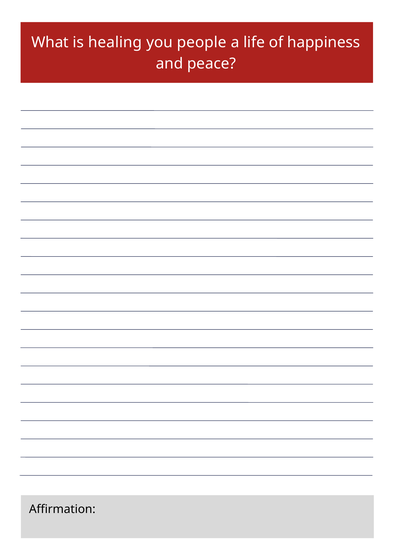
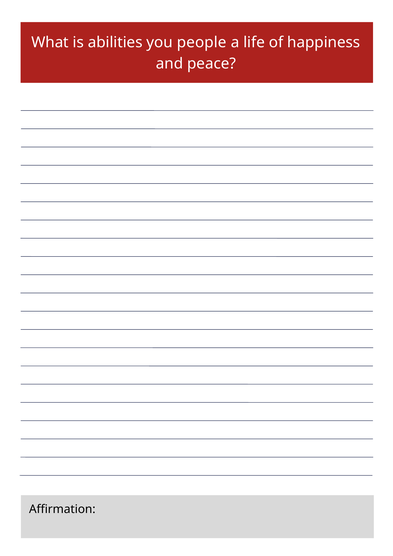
healing: healing -> abilities (115, 42)
